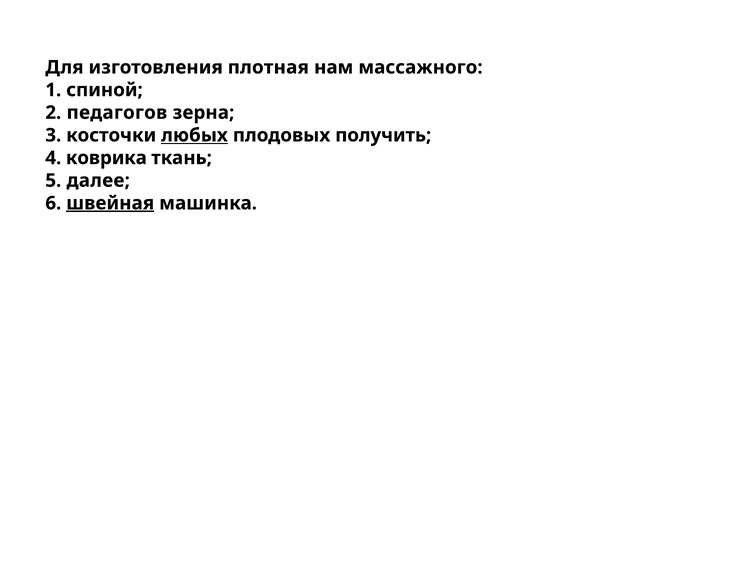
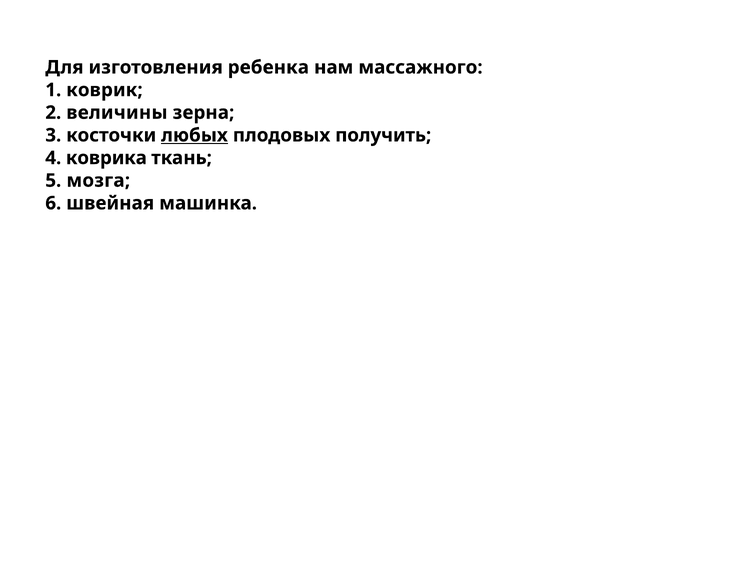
плотная: плотная -> ребенка (268, 67)
спиной: спиной -> коврик (104, 90)
педагогов: педагогов -> величины (117, 113)
далее: далее -> мозга (98, 181)
швейная underline: present -> none (110, 203)
